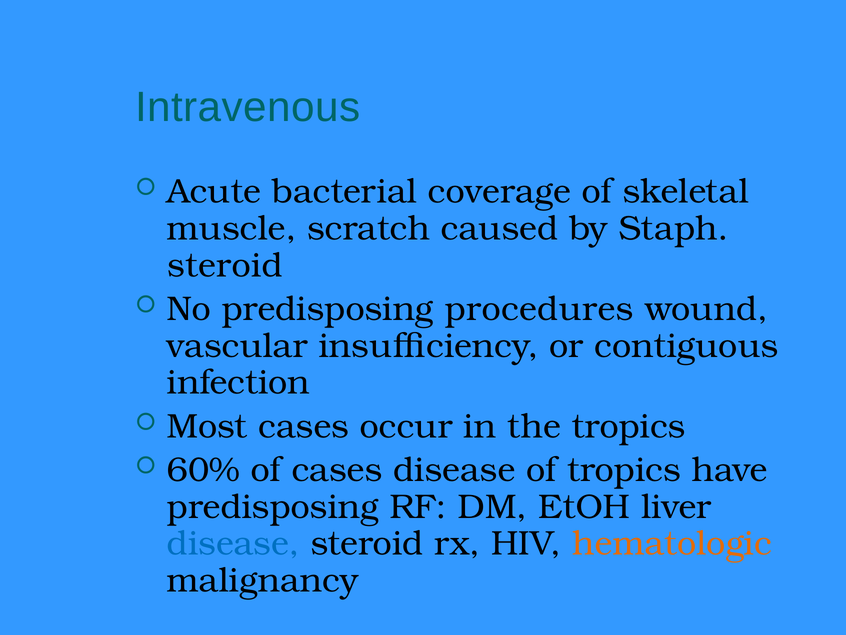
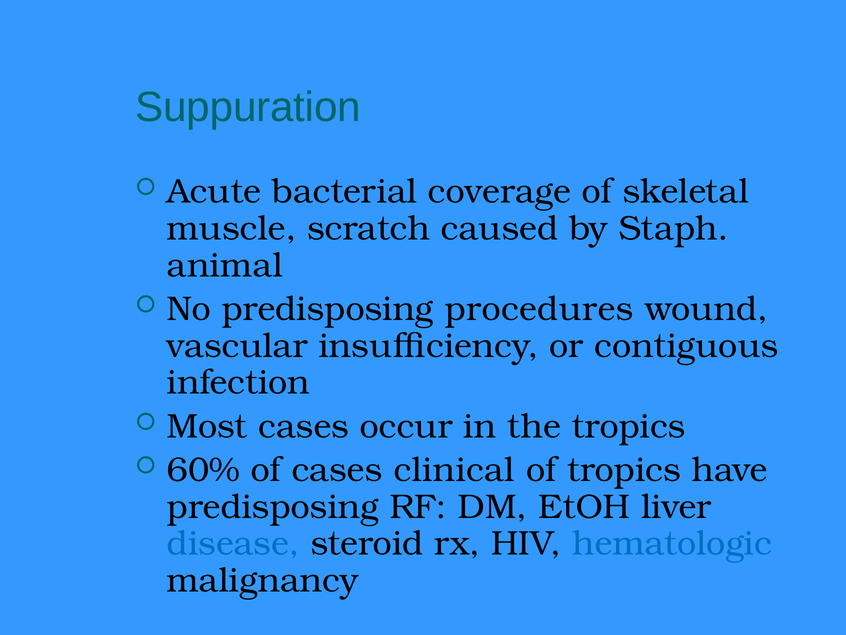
Intravenous: Intravenous -> Suppuration (248, 107)
steroid: steroid -> animal (225, 265)
cases disease: disease -> clinical (454, 470)
hematologic colour: orange -> blue (672, 543)
